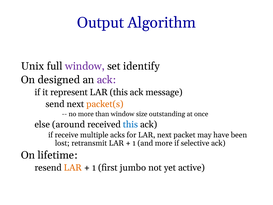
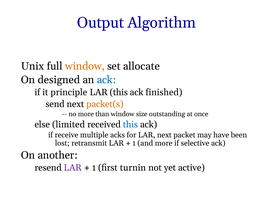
window colour: purple -> orange (85, 66)
identify: identify -> allocate (141, 66)
ack colour: purple -> blue (106, 80)
represent: represent -> principle (69, 92)
message: message -> finished (164, 92)
around: around -> limited (69, 124)
lifetime: lifetime -> another (58, 155)
LAR colour: orange -> purple (73, 167)
jumbo: jumbo -> turnin (133, 167)
